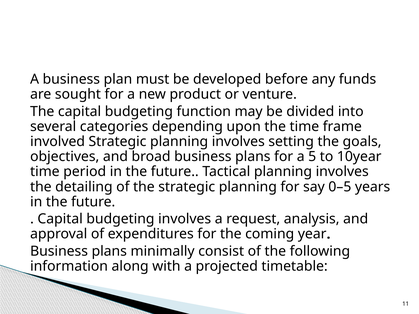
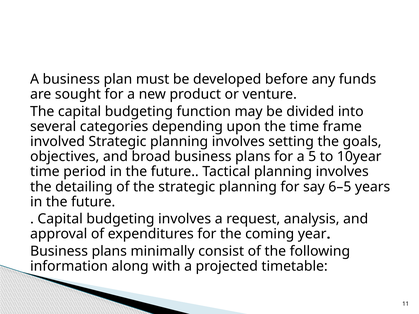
0–5: 0–5 -> 6–5 (340, 187)
